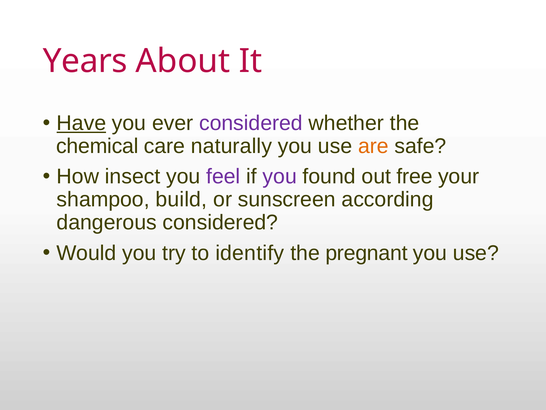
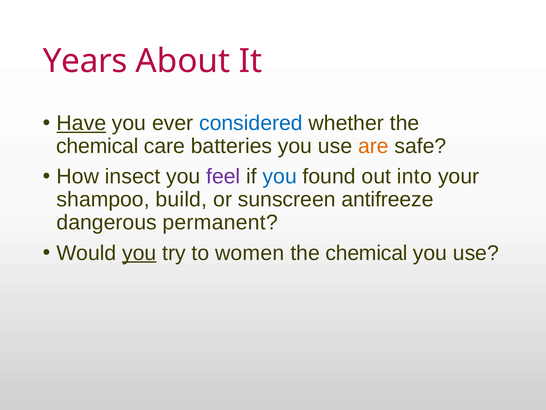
considered colour: purple -> blue (251, 123)
naturally: naturally -> batteries (231, 146)
you colour: purple -> blue (280, 176)
free: free -> into (414, 176)
according: according -> antifreeze (388, 199)
dangerous considered: considered -> permanent (220, 222)
you underline: none -> present (139, 253)
identify: identify -> women (250, 253)
pregnant: pregnant -> chemical (367, 253)
